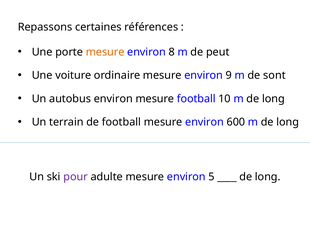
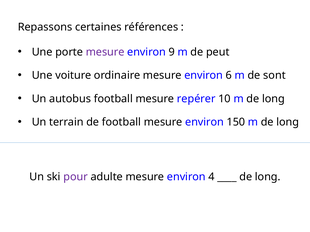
mesure colour: orange -> purple (105, 52)
8: 8 -> 9 (172, 52)
9: 9 -> 6 (229, 75)
autobus environ: environ -> football (113, 99)
mesure football: football -> repérer (196, 99)
600: 600 -> 150 (236, 122)
5: 5 -> 4 (211, 177)
